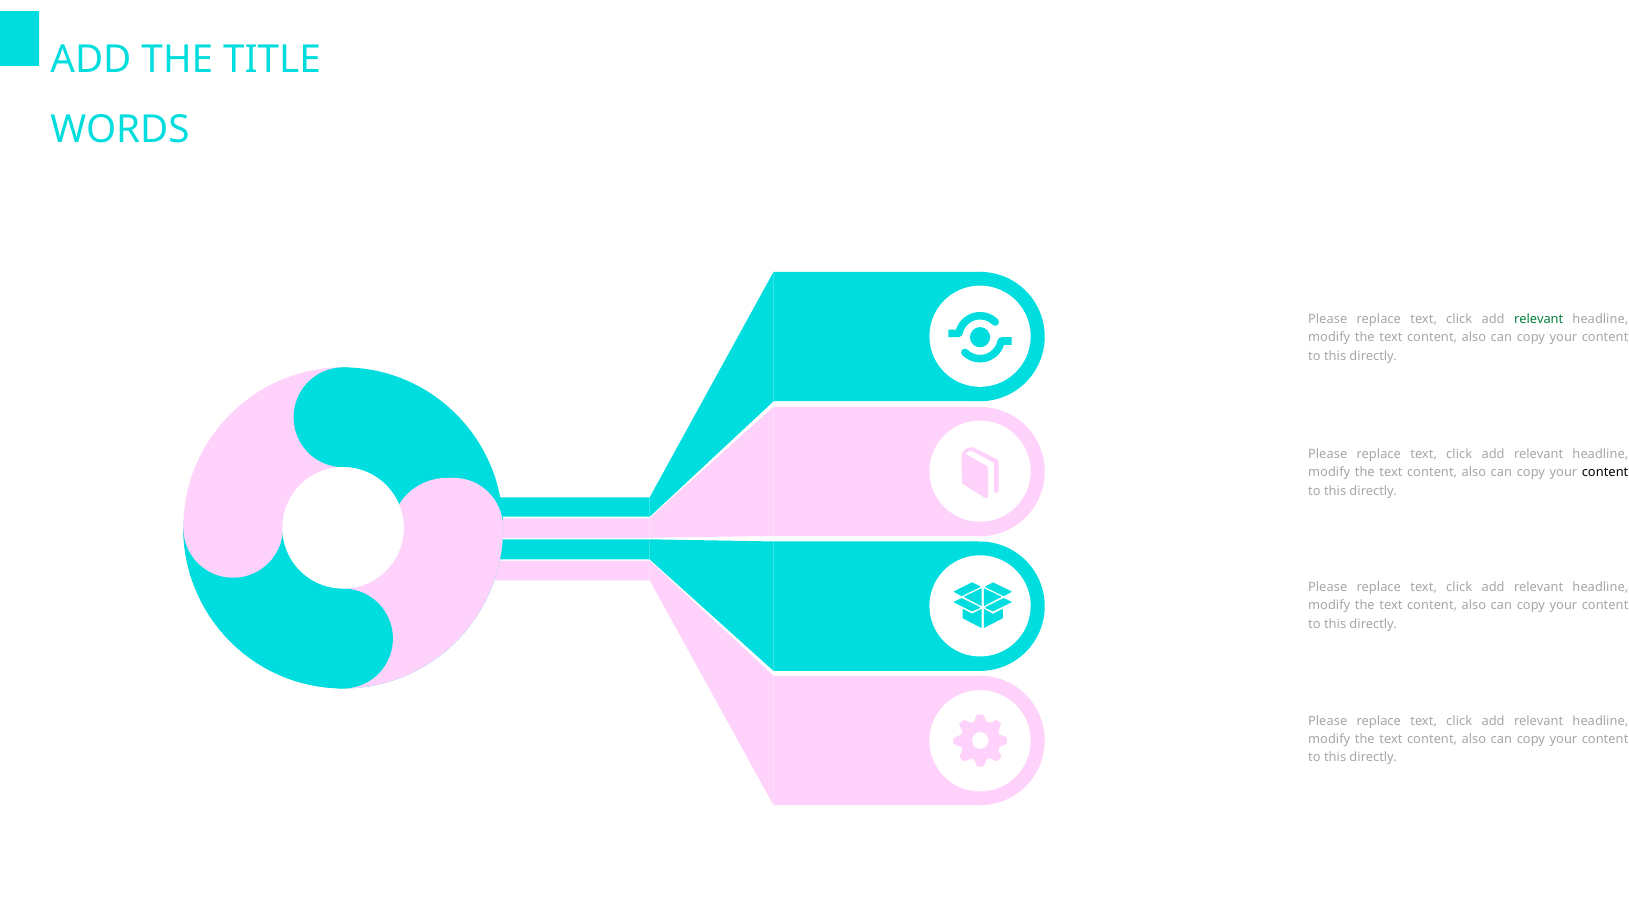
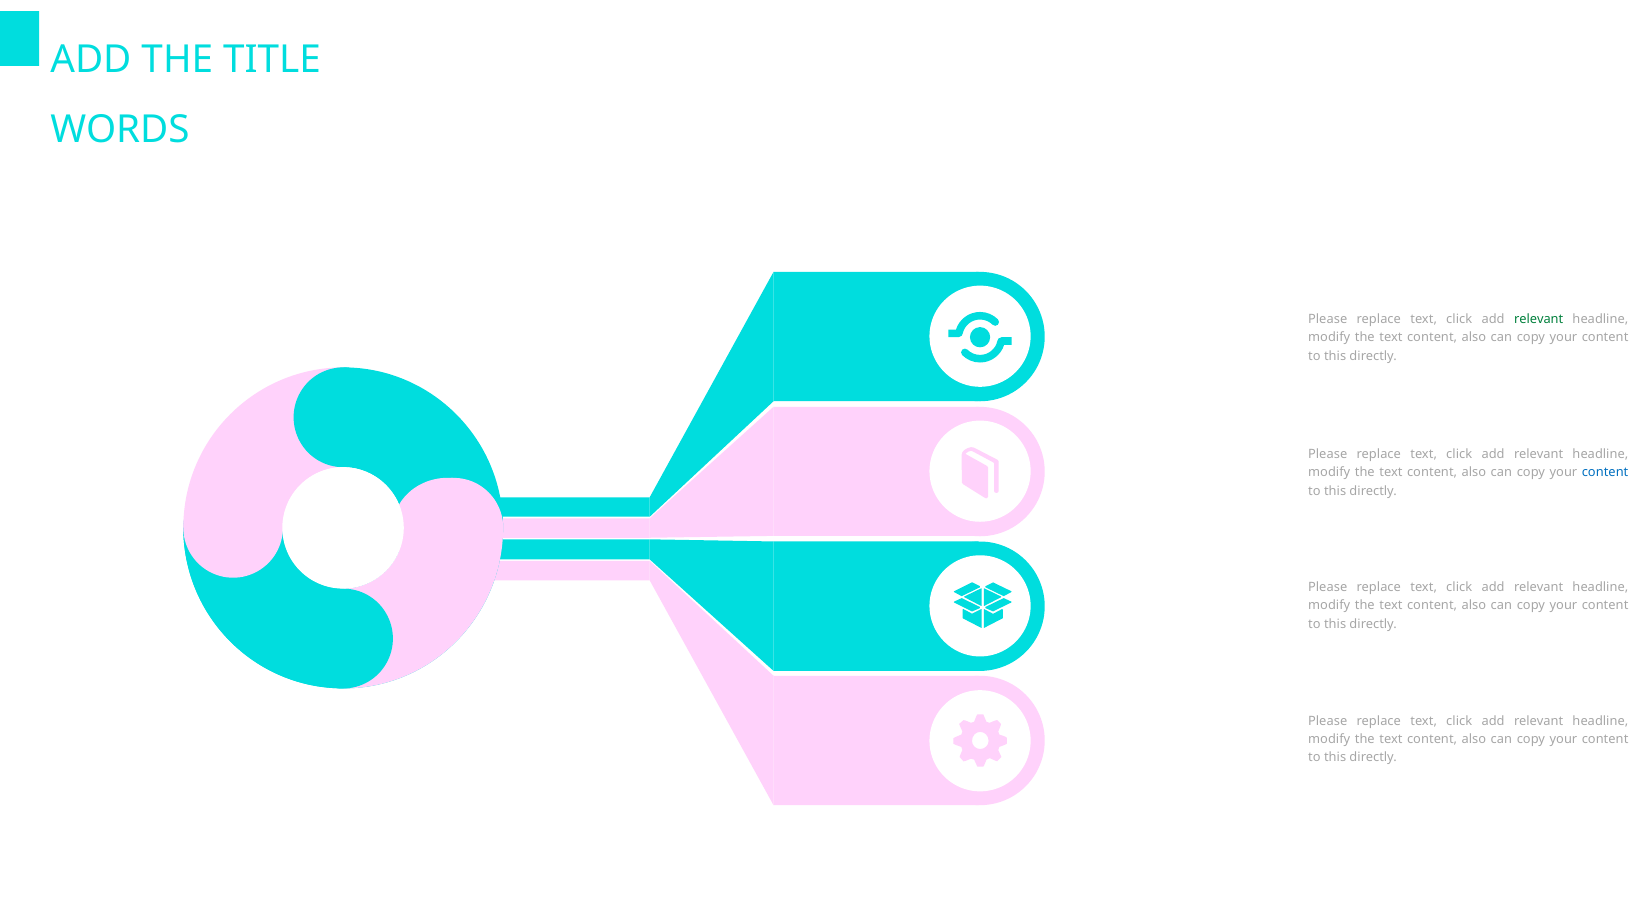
content colour: black -> blue (1605, 473)
